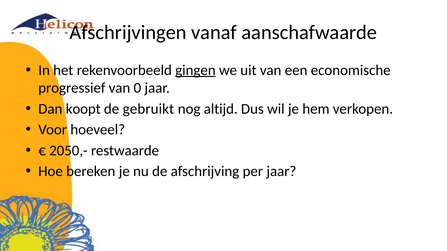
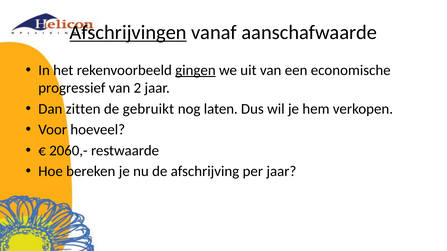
Afschrijvingen underline: none -> present (128, 32)
0: 0 -> 2 (137, 88)
koopt: koopt -> zitten (83, 109)
altijd: altijd -> laten (221, 109)
2050,-: 2050,- -> 2060,- (68, 151)
